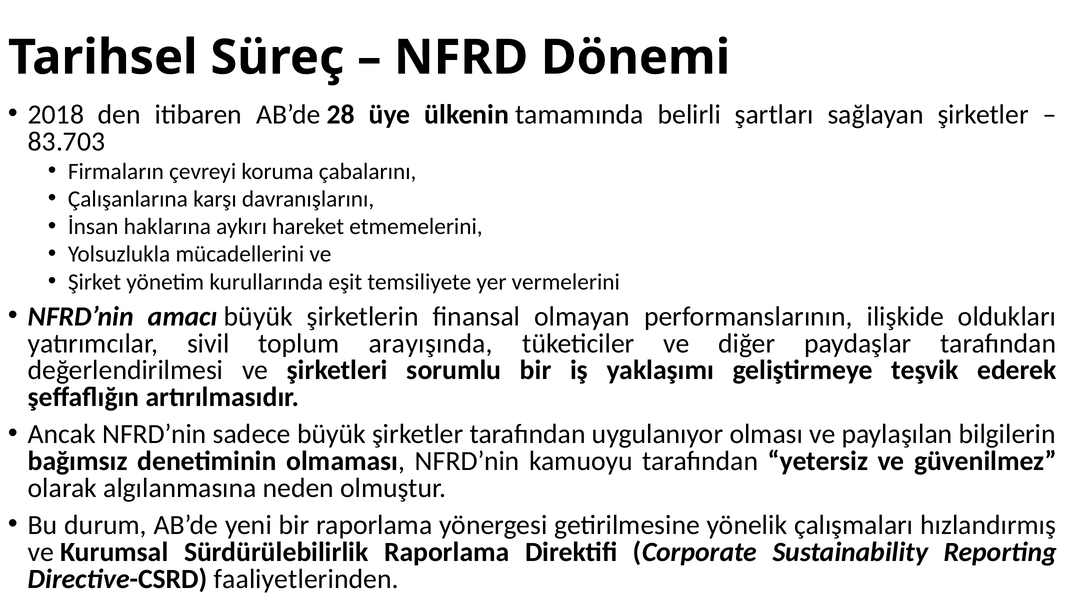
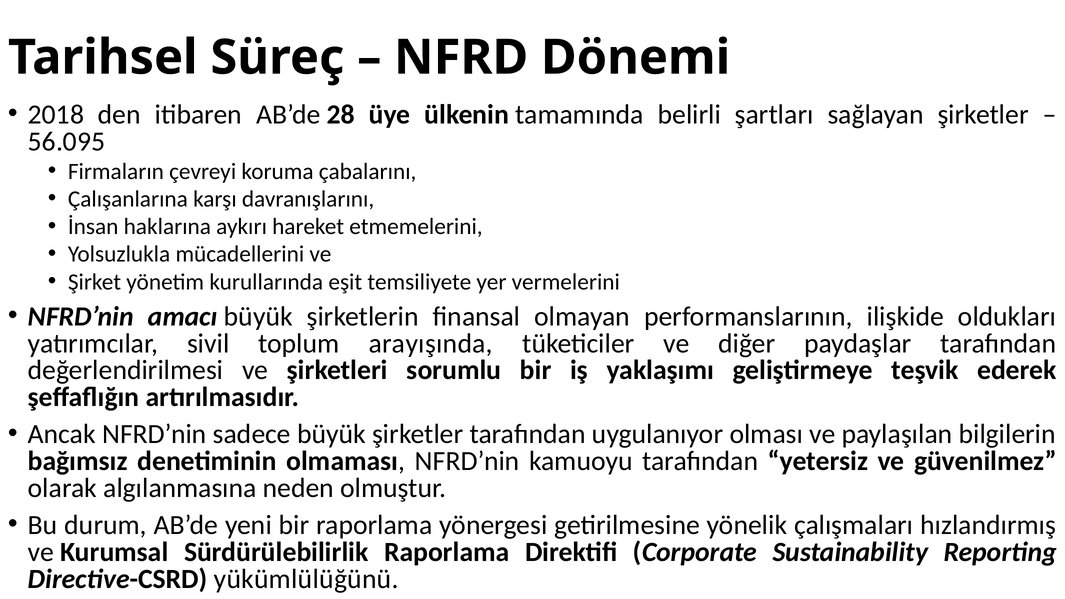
83.703: 83.703 -> 56.095 (67, 142)
faaliyetlerinden: faaliyetlerinden -> yükümlülüğünü (306, 579)
